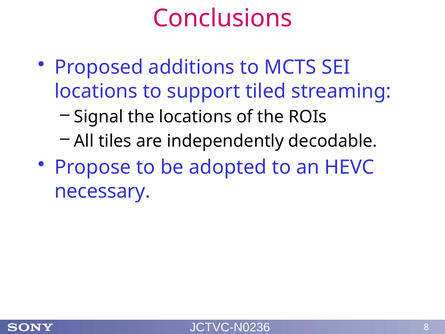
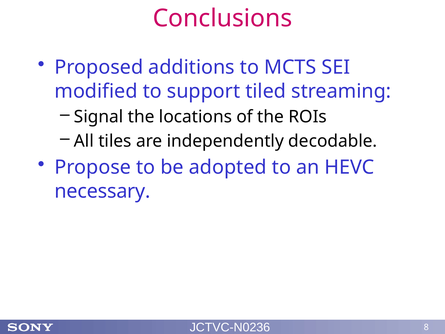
locations: locations -> modified (96, 91)
